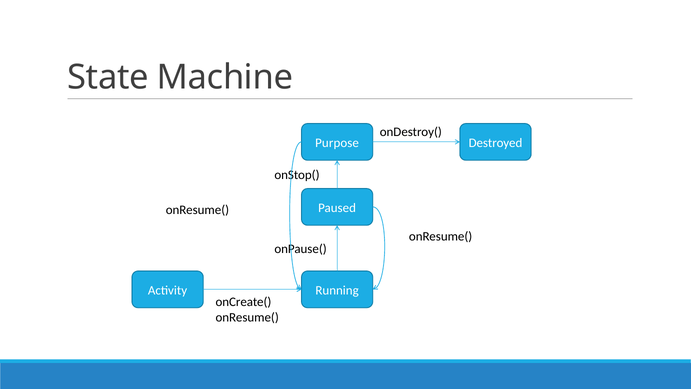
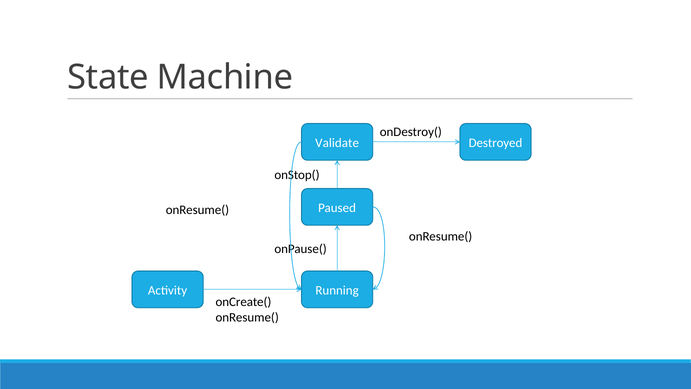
Purpose: Purpose -> Validate (337, 143)
